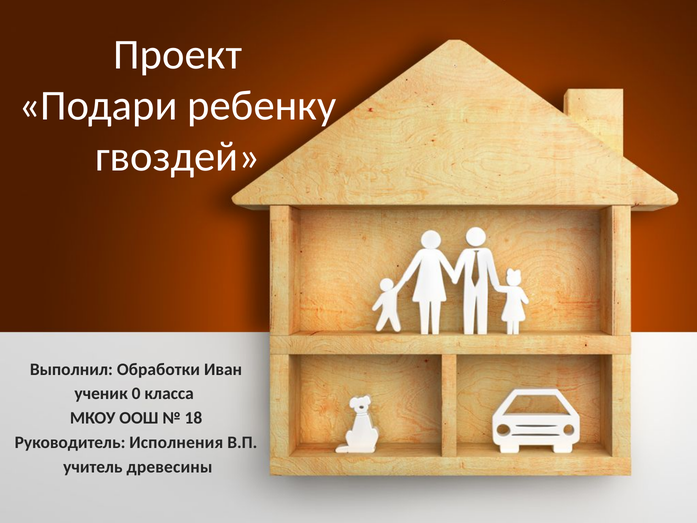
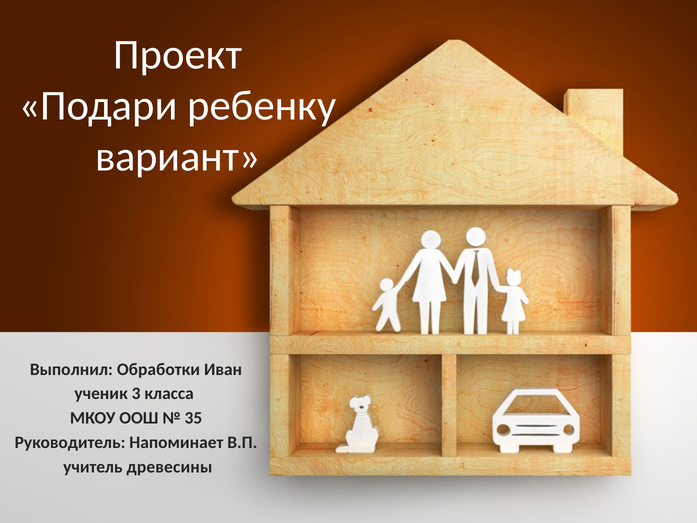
гвоздей: гвоздей -> вариант (178, 157)
0: 0 -> 3 (136, 393)
18: 18 -> 35 (193, 418)
Исполнения: Исполнения -> Напоминает (176, 442)
